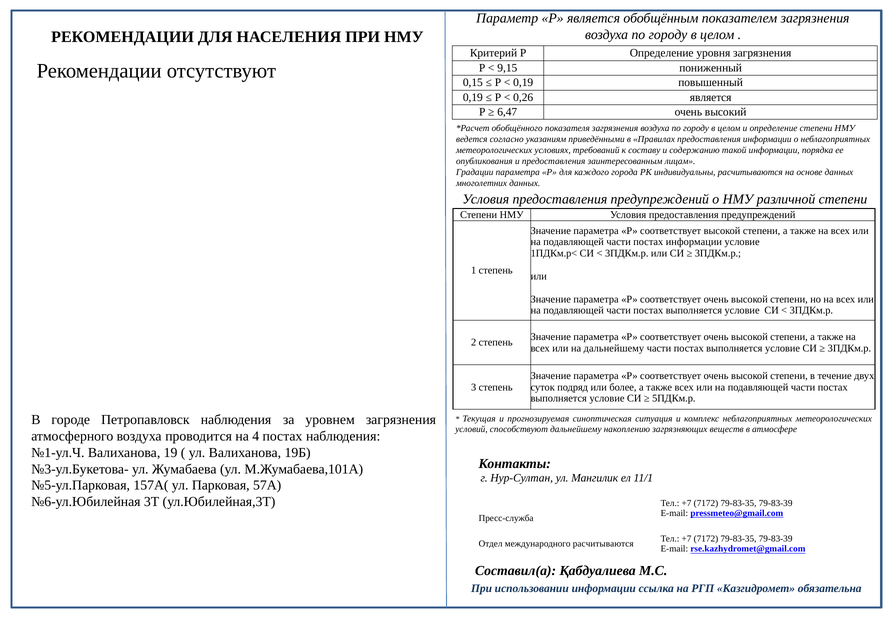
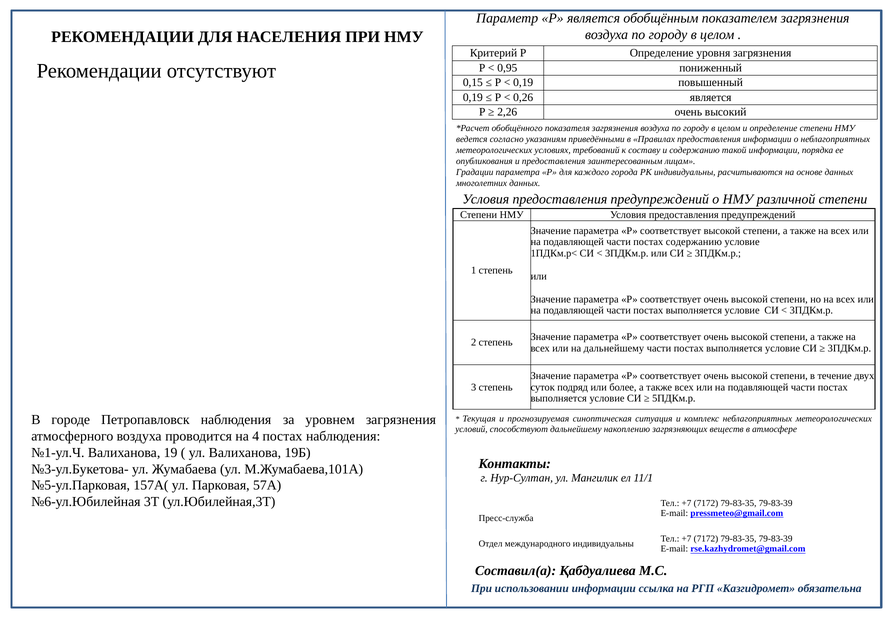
9,15: 9,15 -> 0,95 (507, 68)
6,47: 6,47 -> 2,26 (507, 112)
постах информации: информации -> содержанию (694, 242)
международного расчитываются: расчитываются -> индивидуальны (603, 544)
